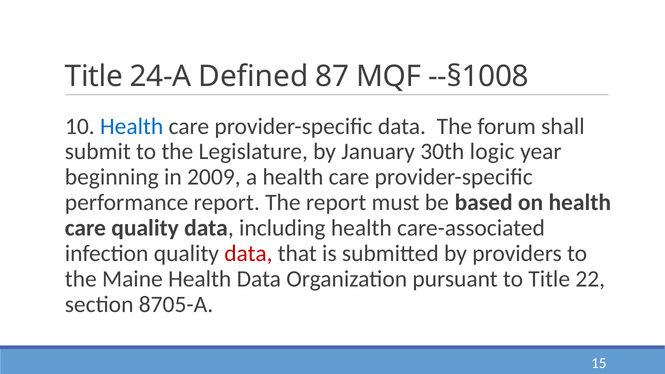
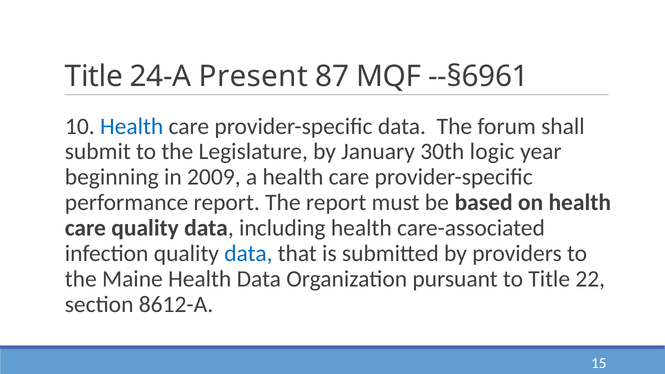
Defined: Defined -> Present (253, 76)
--§1008: --§1008 -> --§6961 (478, 76)
data colour: red -> blue (248, 253)
8705-A: 8705-A -> 8612-A (176, 304)
